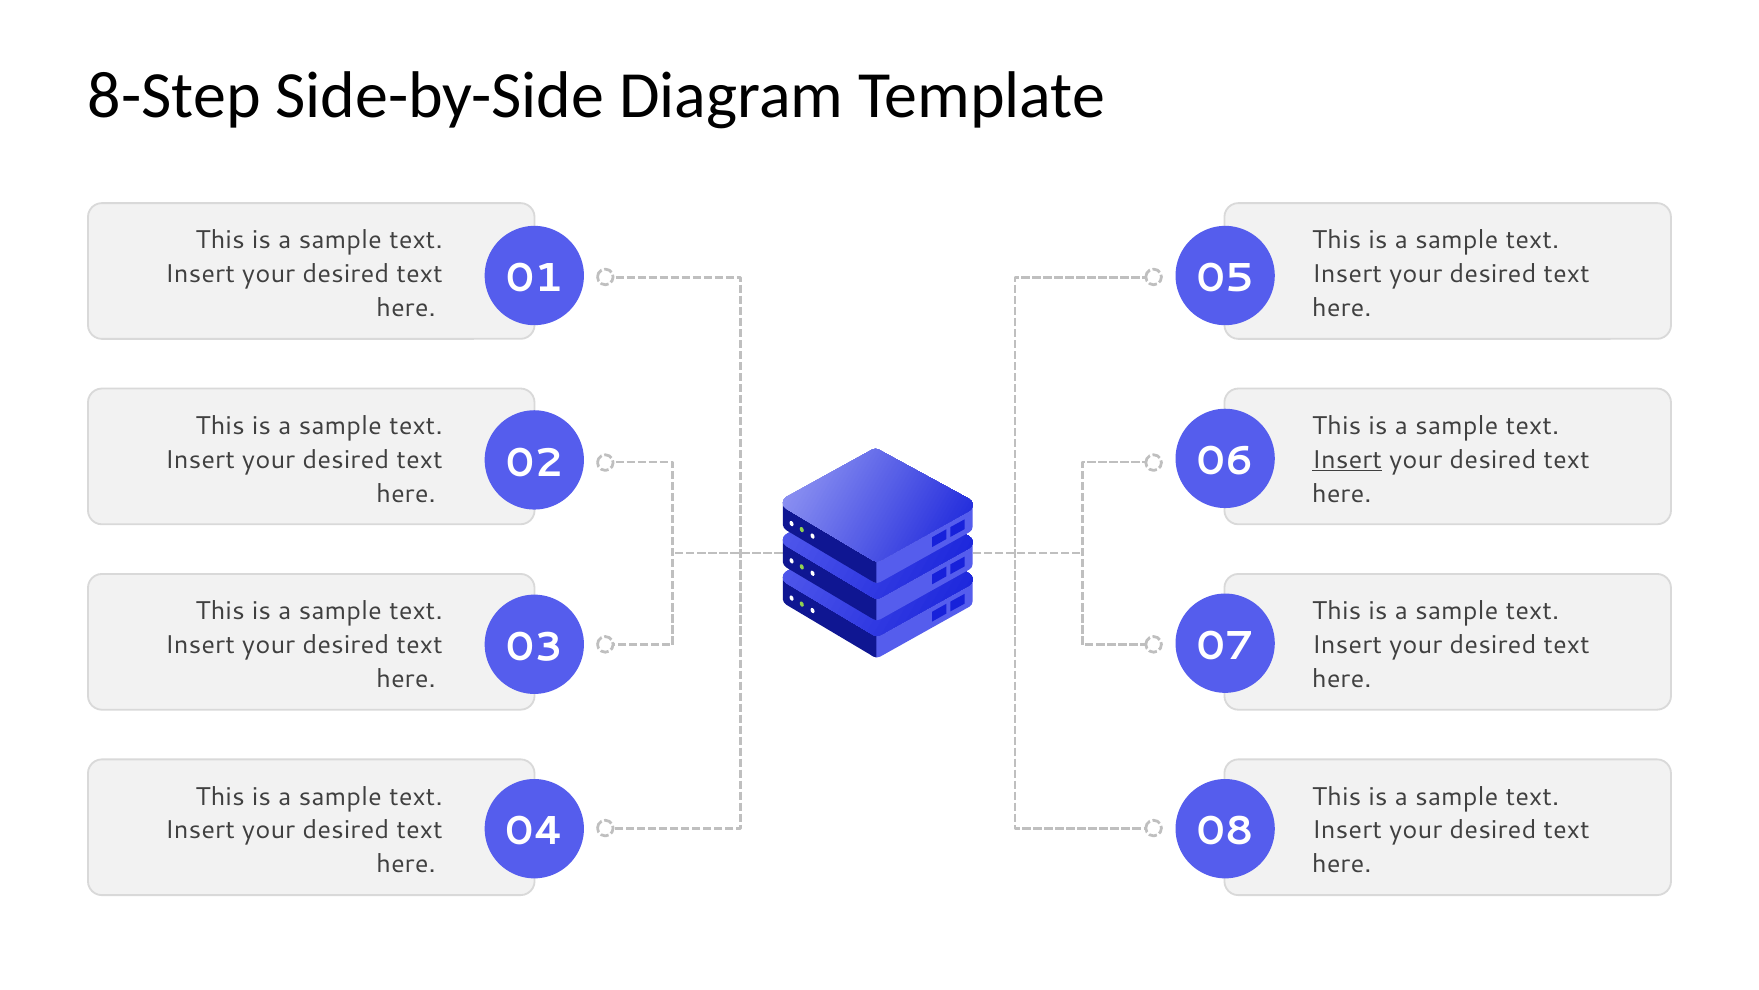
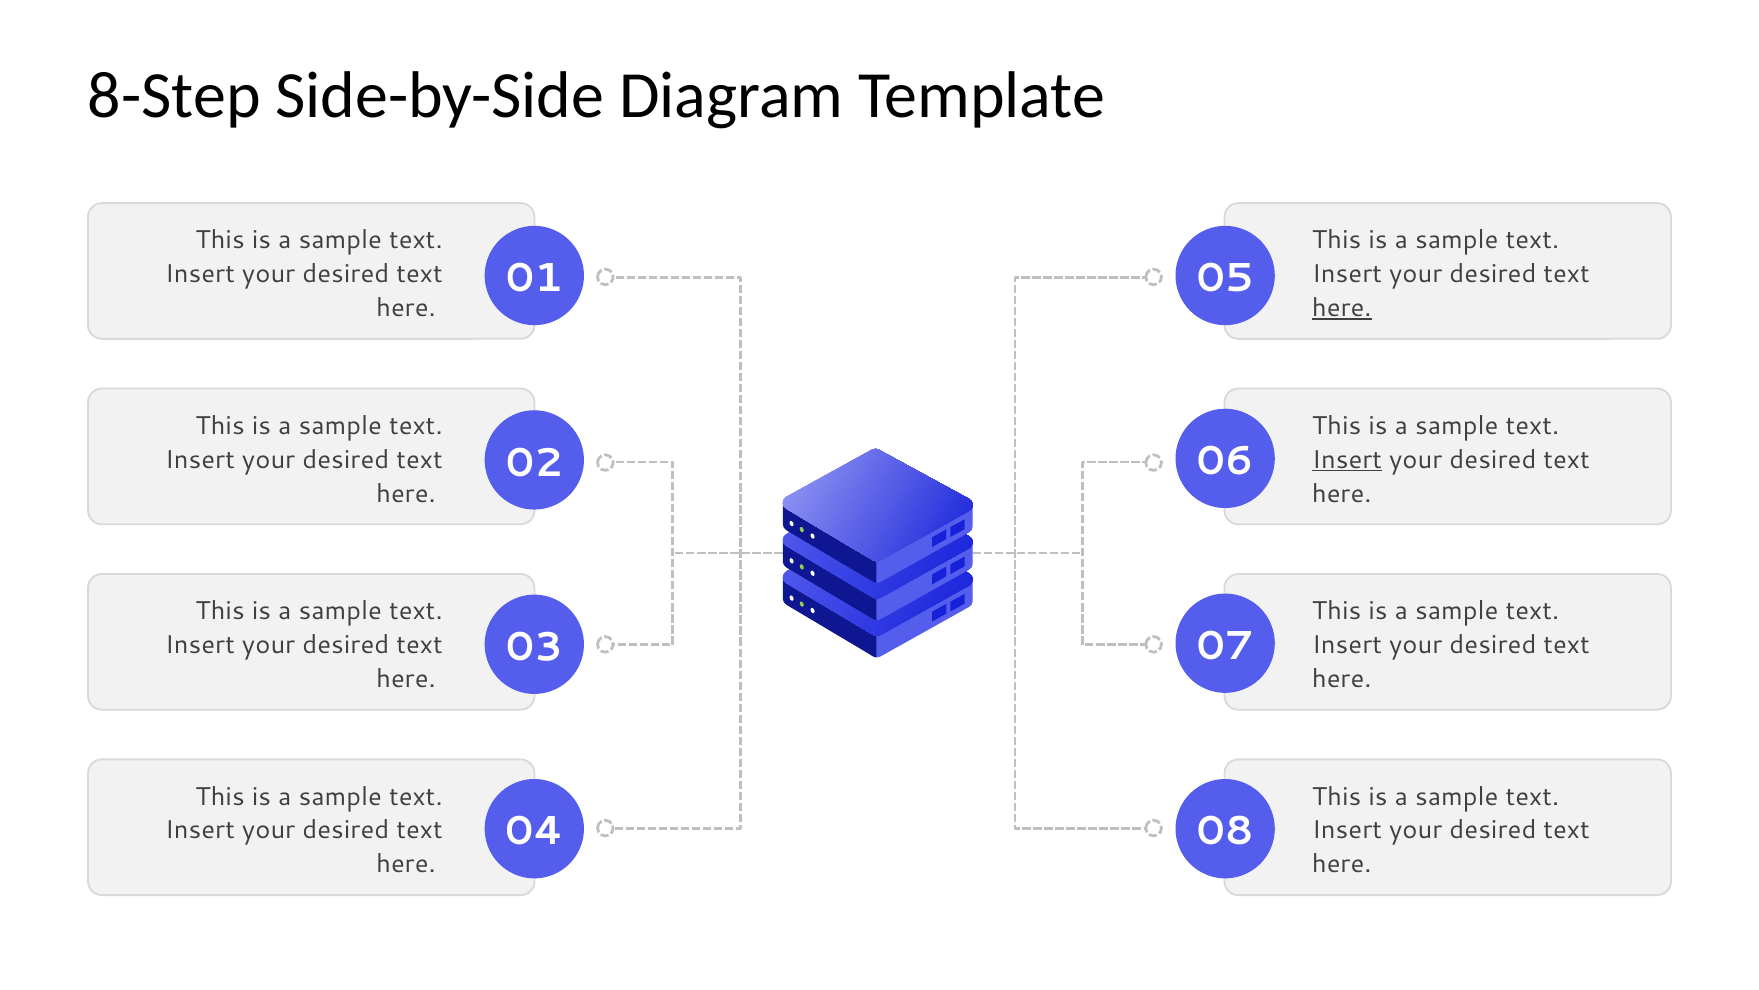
here underline: none -> present (1342, 308)
